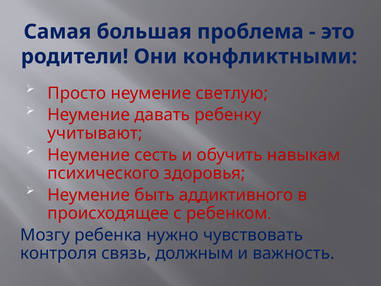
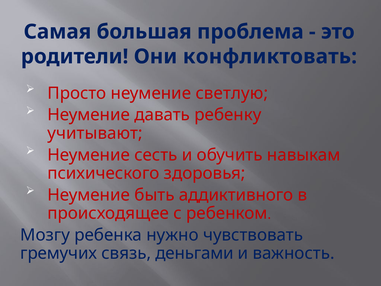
конфликтными: конфликтными -> конфликтовать (270, 56)
контроля: контроля -> гремучих (59, 253)
должным: должным -> деньгами (194, 253)
